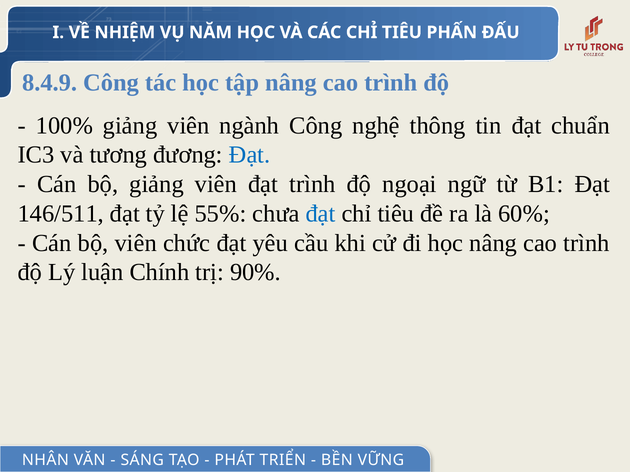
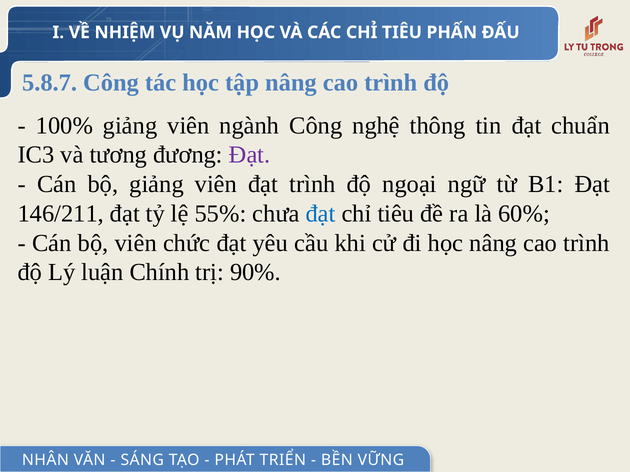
8.4.9: 8.4.9 -> 5.8.7 (50, 83)
Đạt colour: blue -> purple (250, 155)
146/511: 146/511 -> 146/211 (61, 214)
